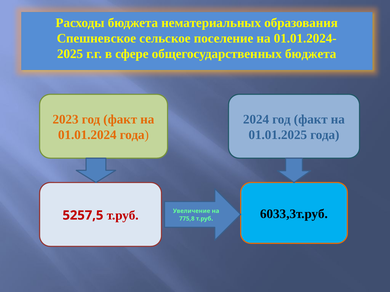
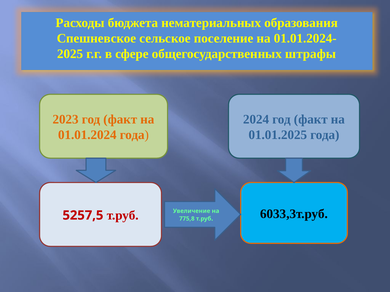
общегосударственных бюджета: бюджета -> штрафы (311, 54)
